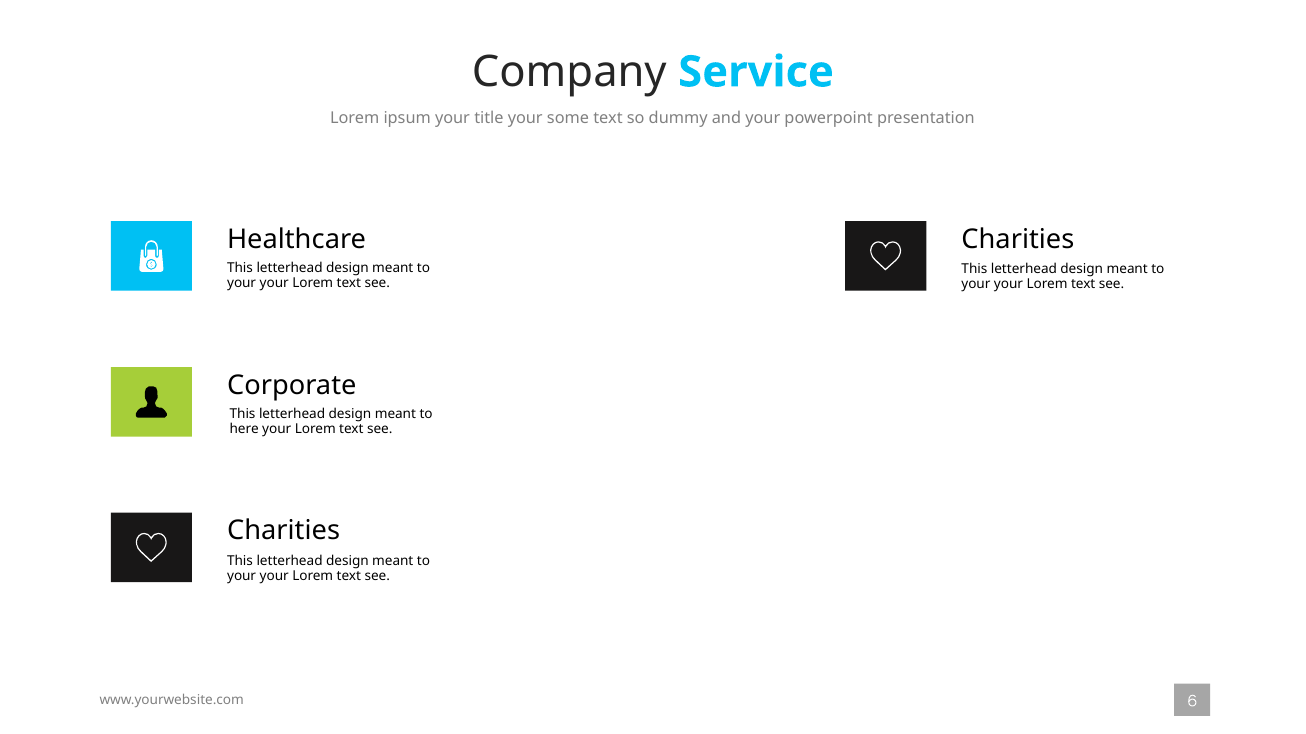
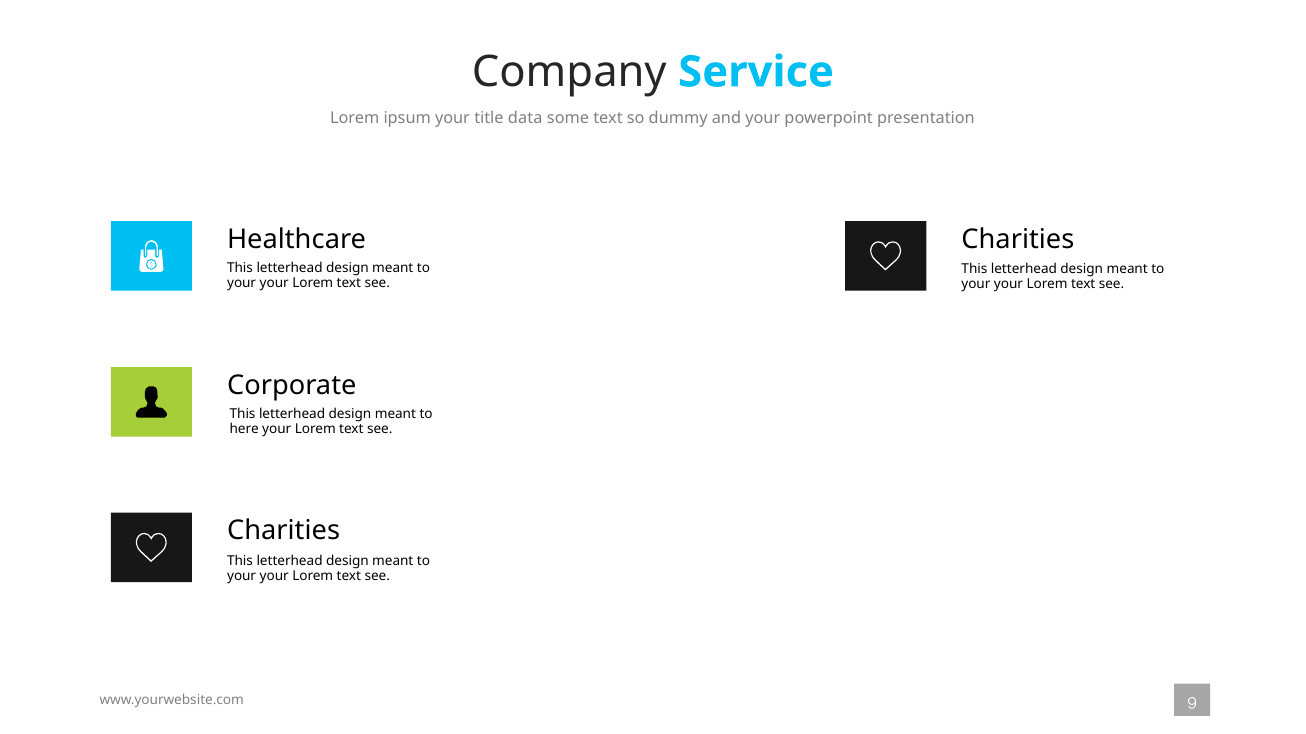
title your: your -> data (525, 118)
6: 6 -> 9 (1192, 702)
